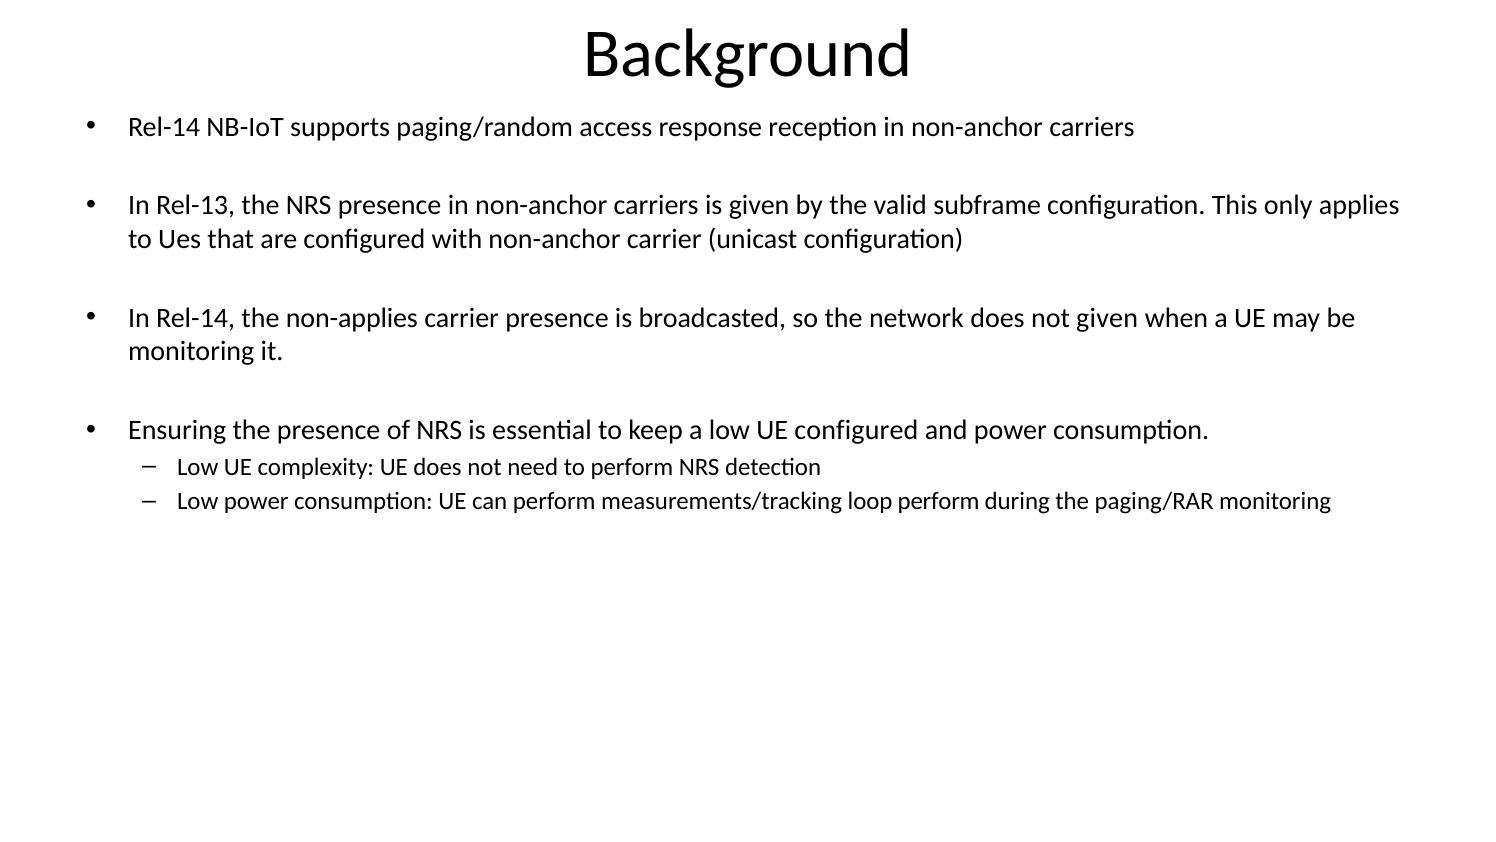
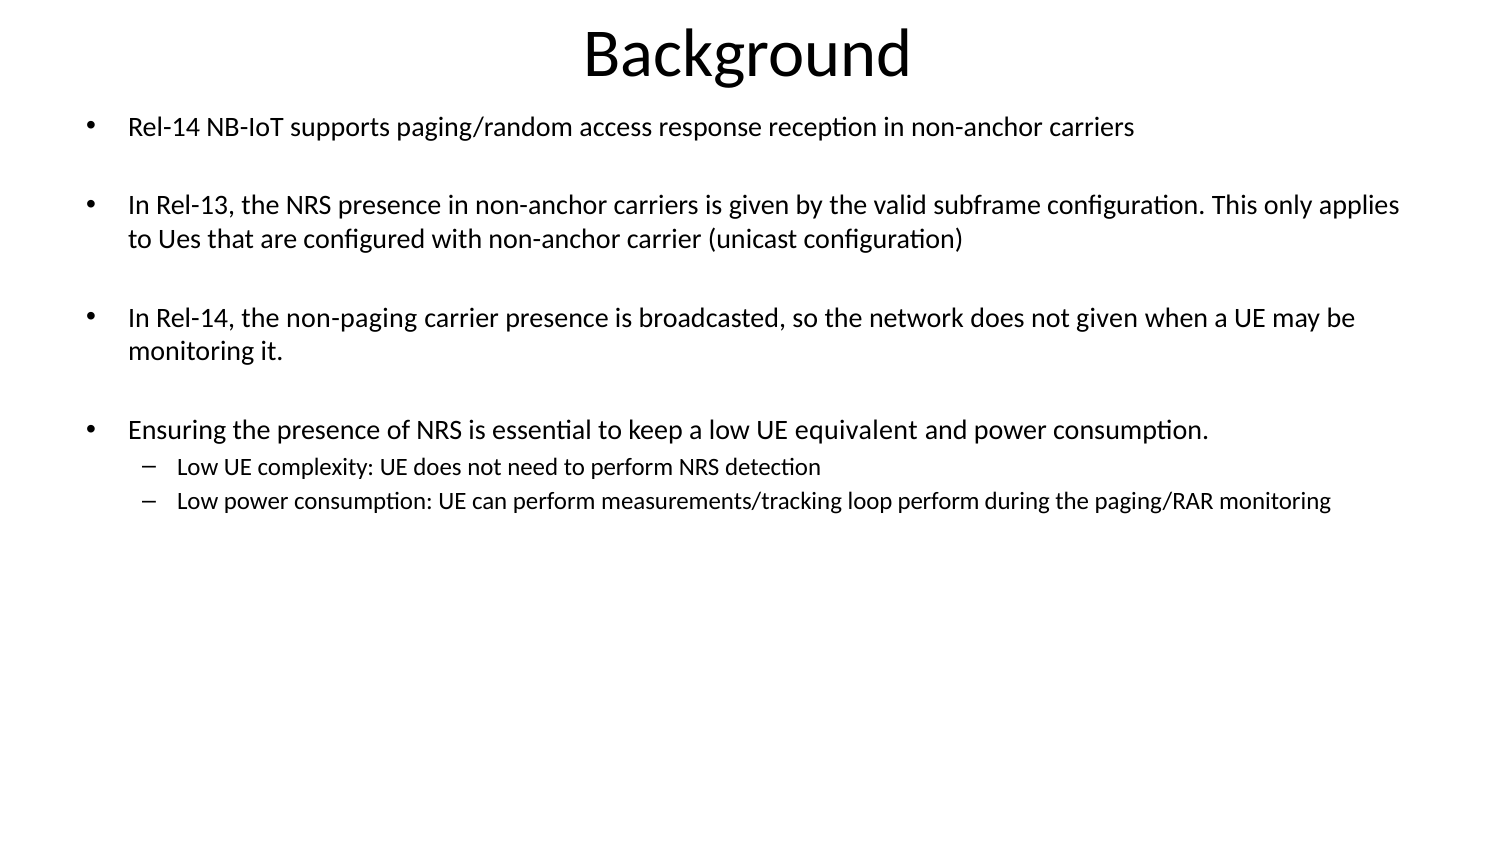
non-applies: non-applies -> non-paging (352, 318)
UE configured: configured -> equivalent (856, 430)
